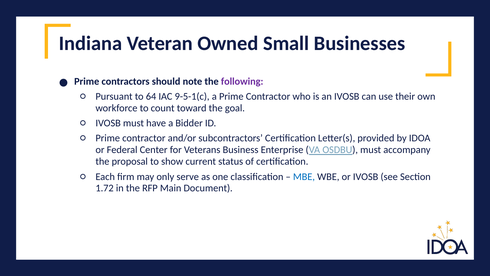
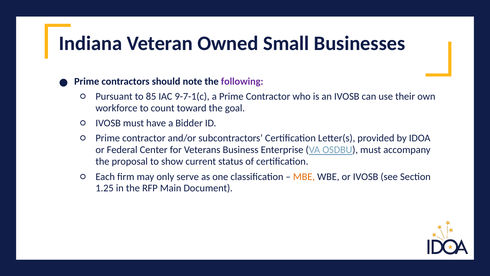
64: 64 -> 85 (151, 96)
9-5-1(c: 9-5-1(c -> 9-7-1(c (192, 96)
MBE colour: blue -> orange (304, 176)
1.72: 1.72 -> 1.25 (105, 188)
